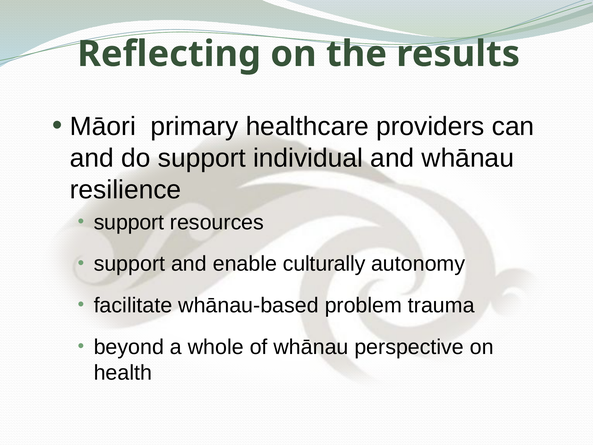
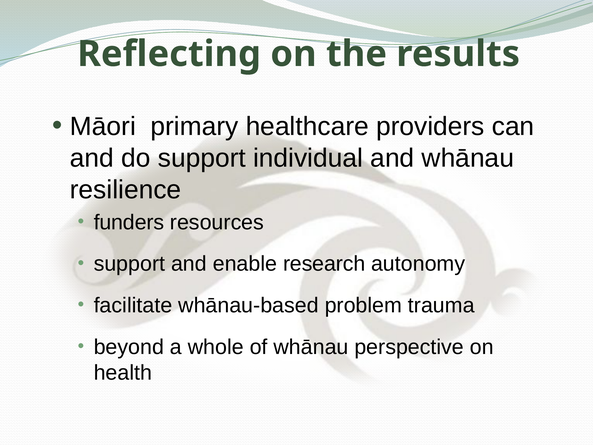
support: support -> funders (129, 222)
culturally: culturally -> research (324, 264)
